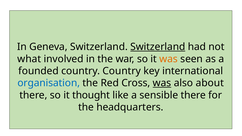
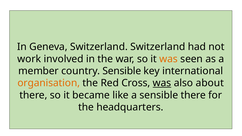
Switzerland underline: present -> none (158, 47)
what: what -> work (29, 59)
founded: founded -> member (39, 71)
country Country: Country -> Sensible (122, 71)
organisation colour: blue -> orange (49, 83)
thought: thought -> became (91, 95)
